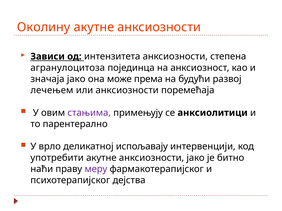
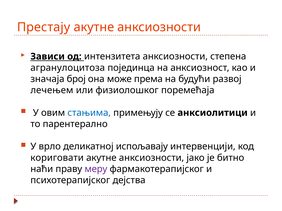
Околину: Околину -> Престају (44, 27)
значаја јако: јако -> број (76, 79)
или анксиозности: анксиозности -> физиолошког (127, 90)
стањима colour: purple -> blue (89, 113)
употребити: употребити -> кориговати (57, 158)
